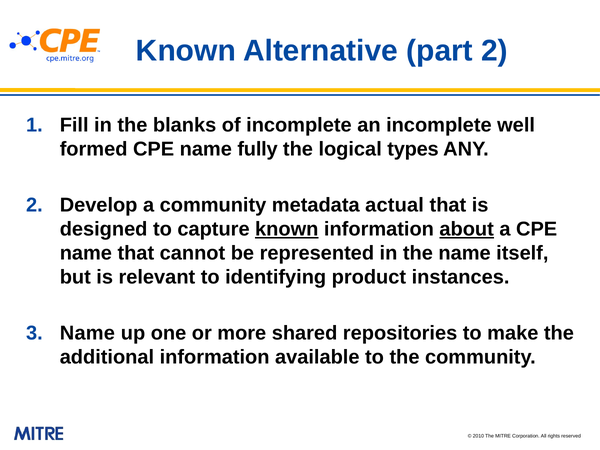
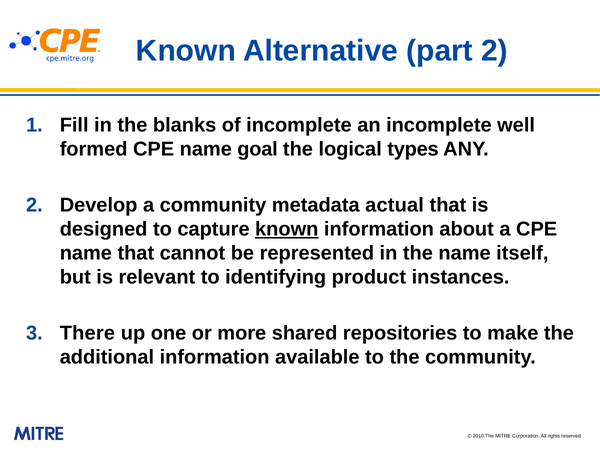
fully: fully -> goal (258, 149)
about underline: present -> none (467, 229)
Name: Name -> There (87, 333)
